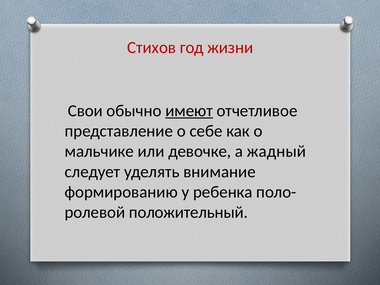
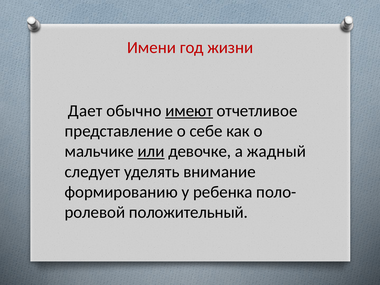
Стихов: Стихов -> Имени (152, 48)
Свои: Свои -> Дает (85, 111)
или underline: none -> present (151, 151)
